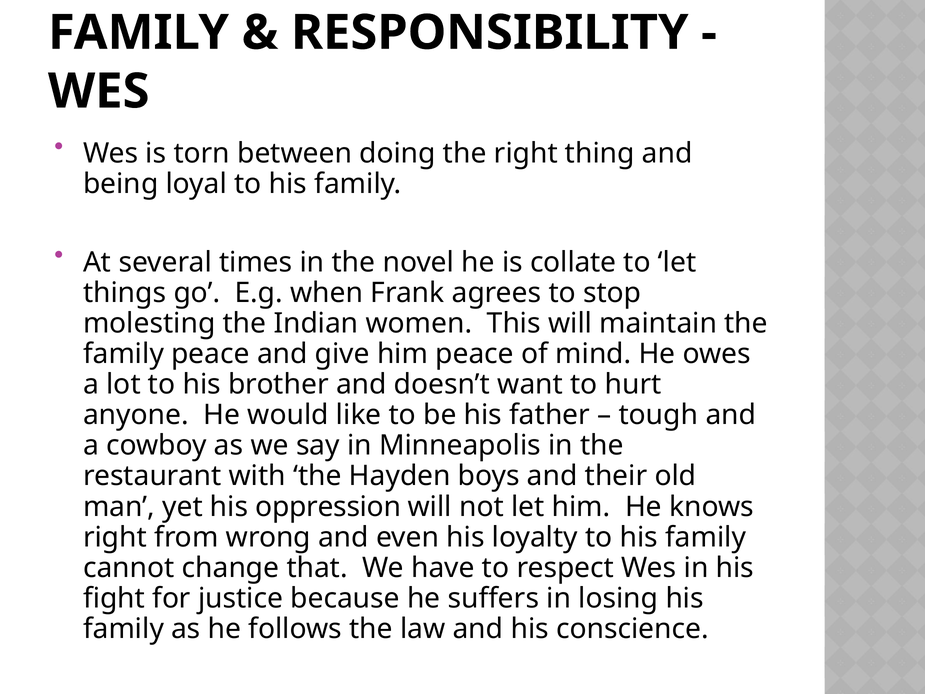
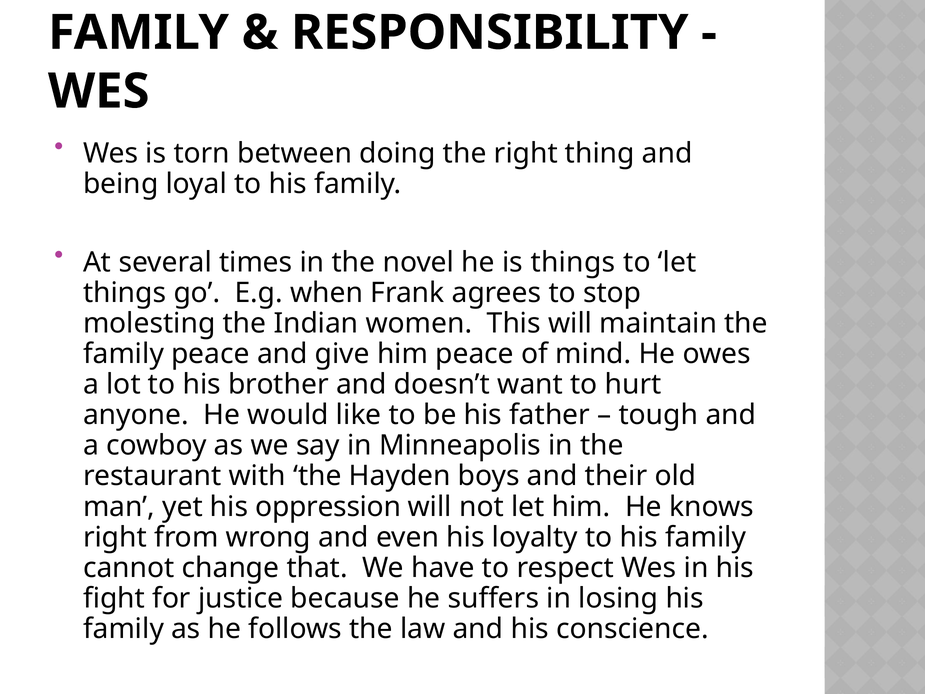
is collate: collate -> things (573, 262)
